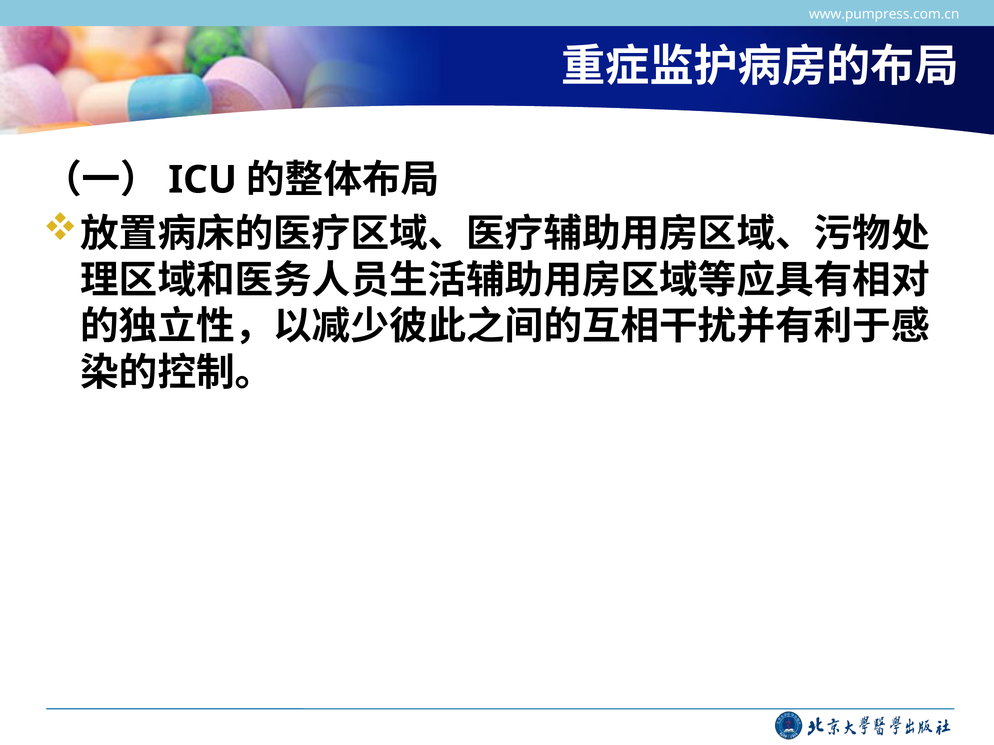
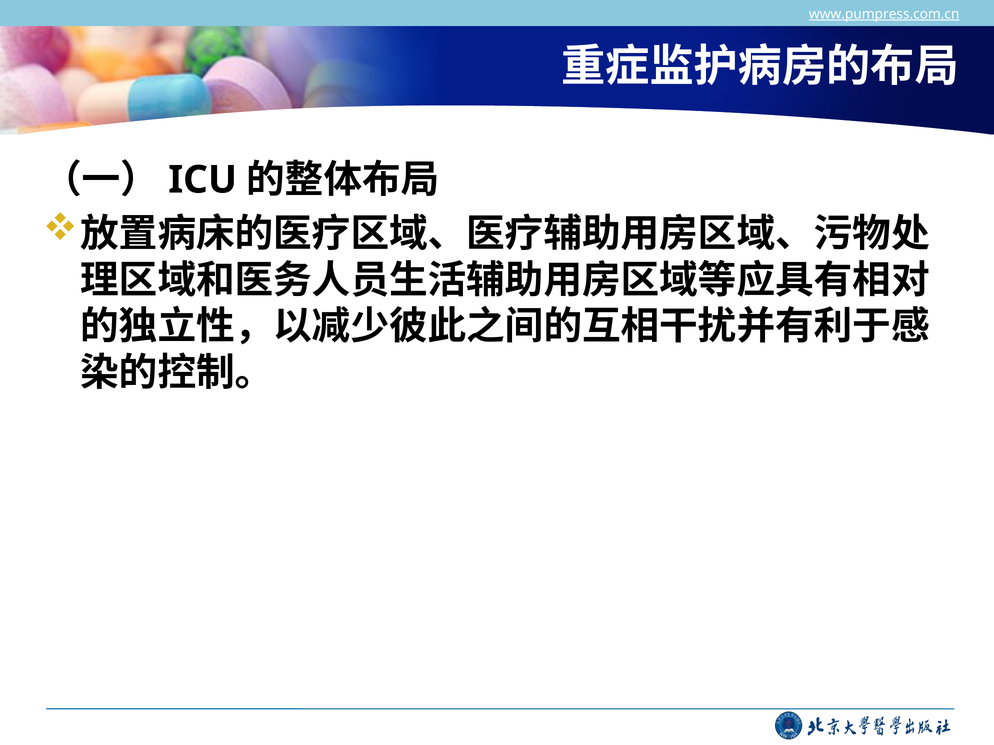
www.pumpress.com.cn underline: none -> present (884, 14)
